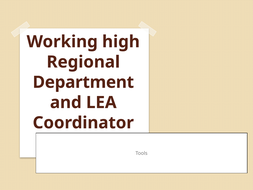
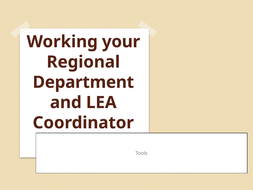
high: high -> your (121, 42)
